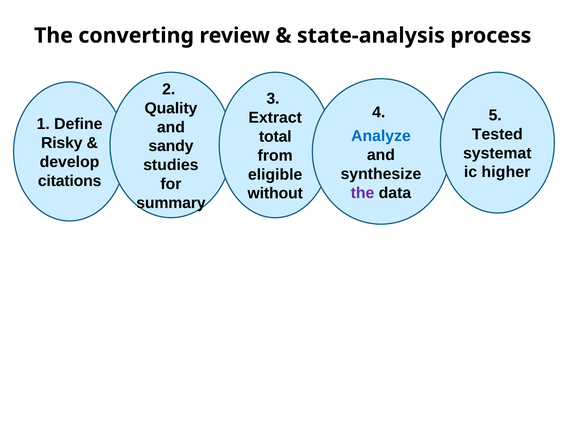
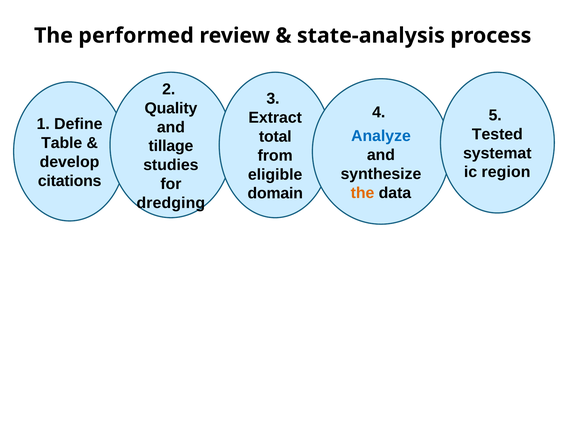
converting: converting -> performed (136, 36)
Risky: Risky -> Table (62, 143)
sandy: sandy -> tillage (171, 146)
higher: higher -> region (506, 172)
the colour: purple -> orange (363, 193)
without: without -> domain (275, 193)
summary: summary -> dredging (171, 203)
